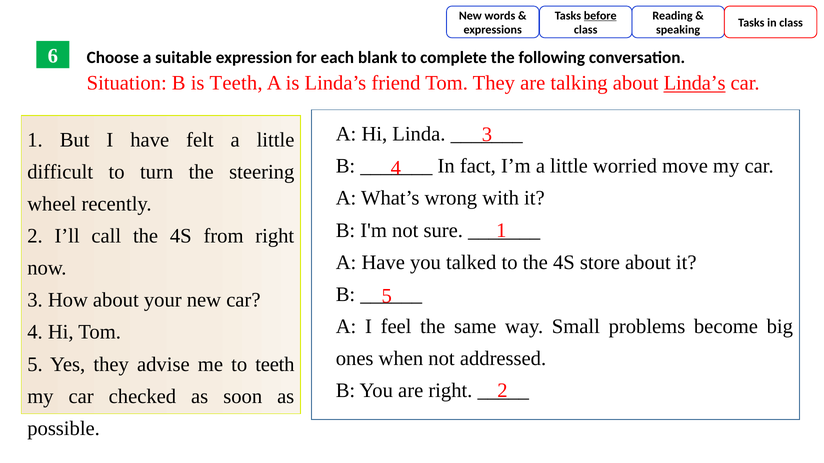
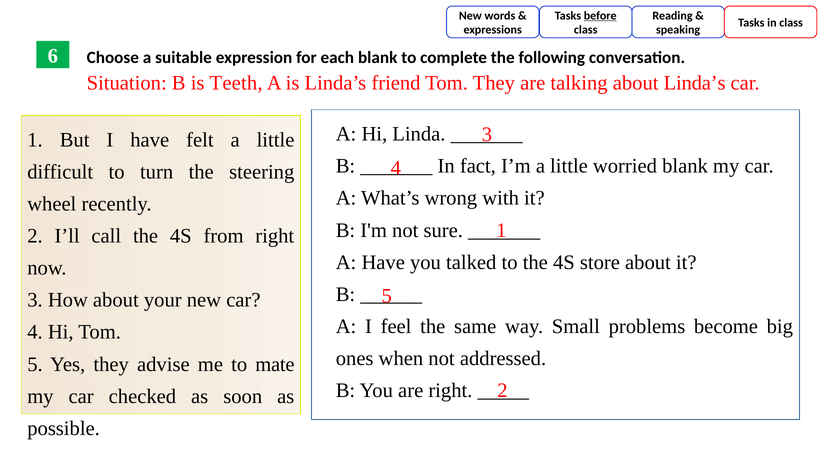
Linda’s underline: present -> none (695, 83)
worried move: move -> blank (685, 166)
to teeth: teeth -> mate (275, 365)
